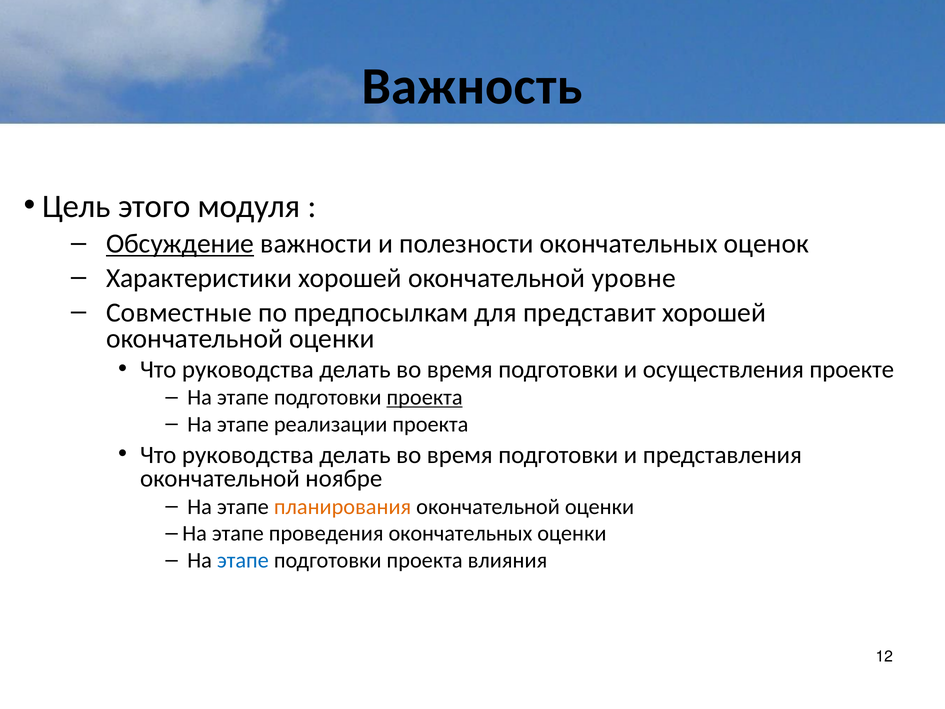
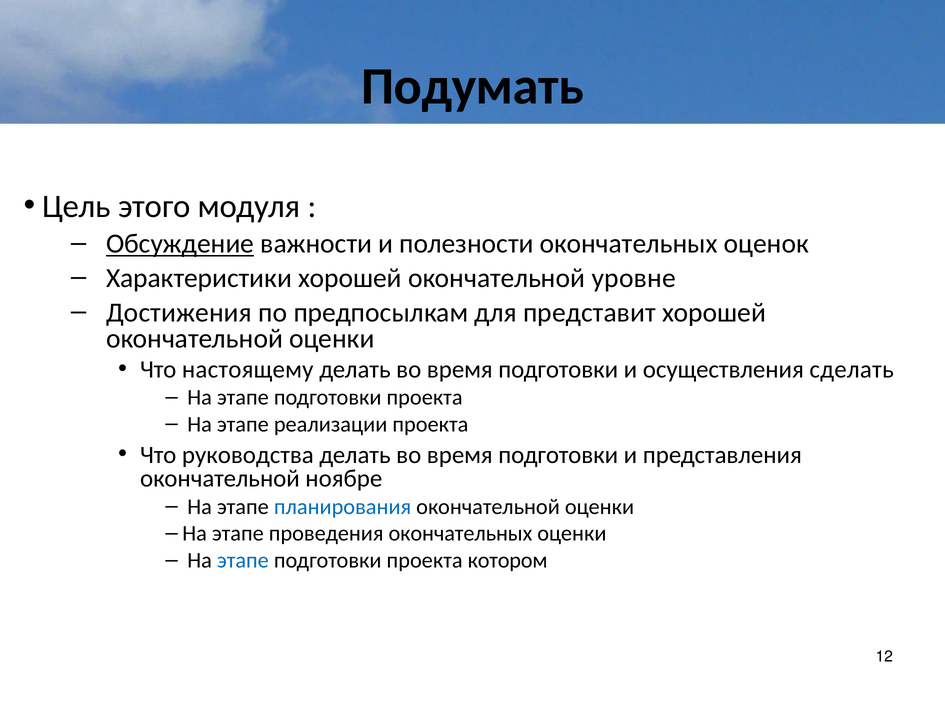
Важность: Важность -> Подумать (473, 86)
Совместные: Совместные -> Достижения (179, 312)
руководства: руководства -> настоящему (248, 369)
проекте: проекте -> сделать (852, 369)
проекта underline: present -> none (425, 397)
планирования colour: orange -> blue (343, 507)
влияния: влияния -> котором (508, 560)
